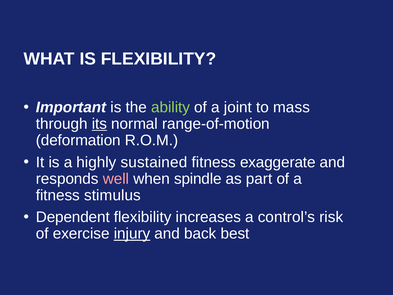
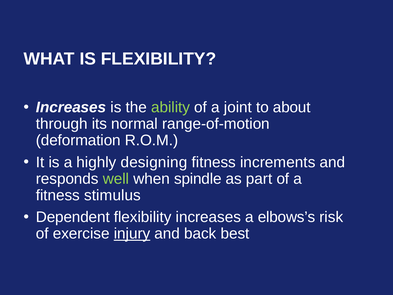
Important: Important -> Increases (71, 107)
mass: mass -> about (292, 107)
its underline: present -> none (99, 124)
sustained: sustained -> designing (154, 162)
exaggerate: exaggerate -> increments (278, 162)
well colour: pink -> light green (116, 179)
control’s: control’s -> elbows’s (287, 217)
